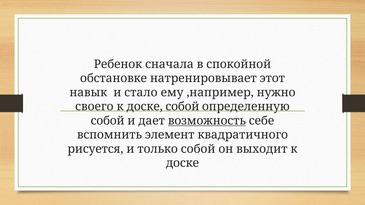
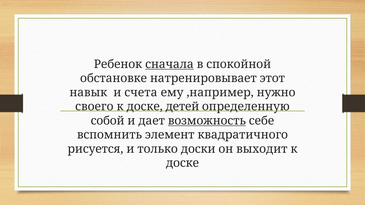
сначала underline: none -> present (169, 64)
стало: стало -> счета (141, 93)
доске собой: собой -> детей (182, 107)
только собой: собой -> доски (198, 149)
